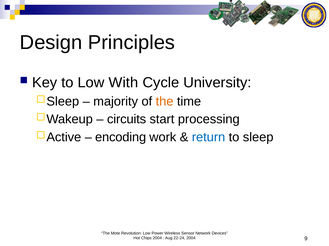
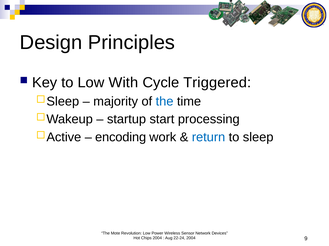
University: University -> Triggered (217, 83)
the colour: orange -> blue (165, 102)
circuits: circuits -> startup (127, 120)
